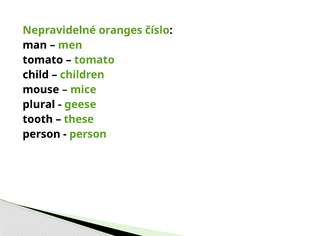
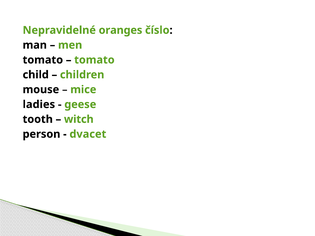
plural: plural -> ladies (39, 105)
these: these -> witch (79, 119)
person: person -> dvacet (88, 134)
